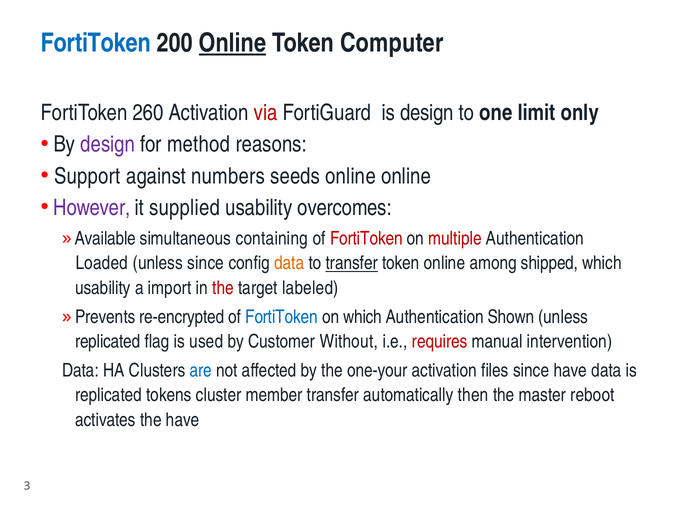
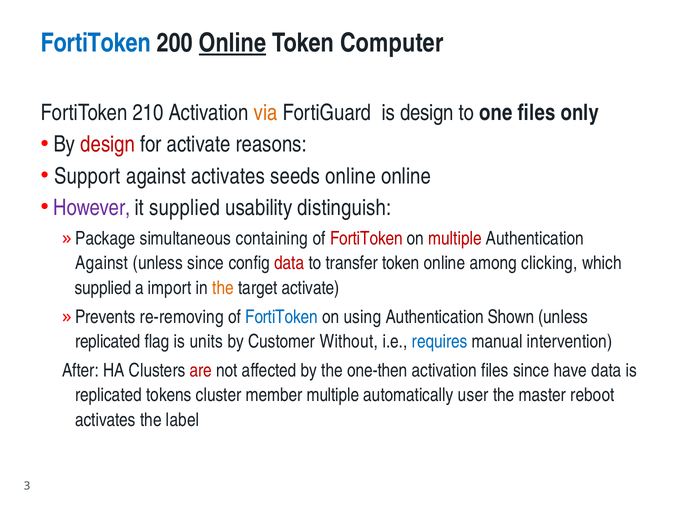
260: 260 -> 210 (148, 113)
via colour: red -> orange (266, 113)
one limit: limit -> files (536, 113)
design colour: purple -> red (108, 145)
for method: method -> activate (199, 145)
against numbers: numbers -> activates (228, 176)
overcomes: overcomes -> distinguish (344, 208)
Available: Available -> Package (105, 239)
Loaded: Loaded -> Against (102, 263)
data colour: orange -> red (289, 263)
transfer underline: present -> none (352, 263)
shipped: shipped -> clicking (549, 263)
usability: usability -> supplied (103, 288)
the colour: red -> orange (223, 288)
target labeled: labeled -> activate (311, 288)
re-encrypted: re-encrypted -> re-removing (182, 317)
on which: which -> using (362, 317)
used: used -> units (206, 342)
requires colour: red -> blue (440, 342)
Data: Data -> After (80, 370)
are colour: blue -> red (201, 370)
one-your: one-your -> one-then (377, 370)
member transfer: transfer -> multiple (333, 395)
then: then -> user (473, 395)
the have: have -> label (183, 420)
